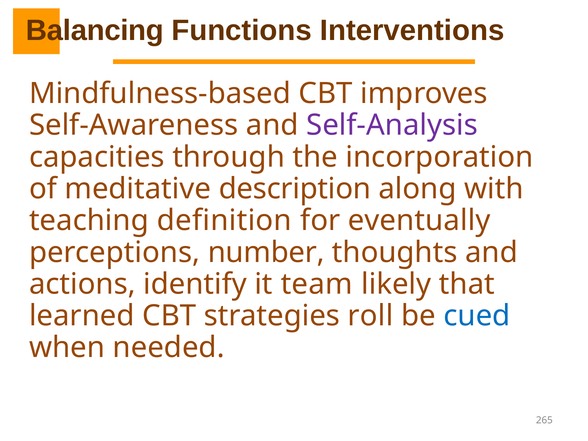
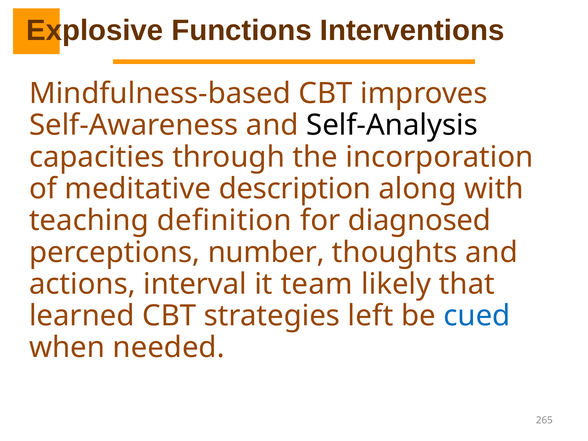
Balancing: Balancing -> Explosive (95, 30)
Self-Analysis colour: purple -> black (392, 125)
eventually: eventually -> diagnosed (419, 221)
identify: identify -> interval (195, 284)
roll: roll -> left (370, 316)
